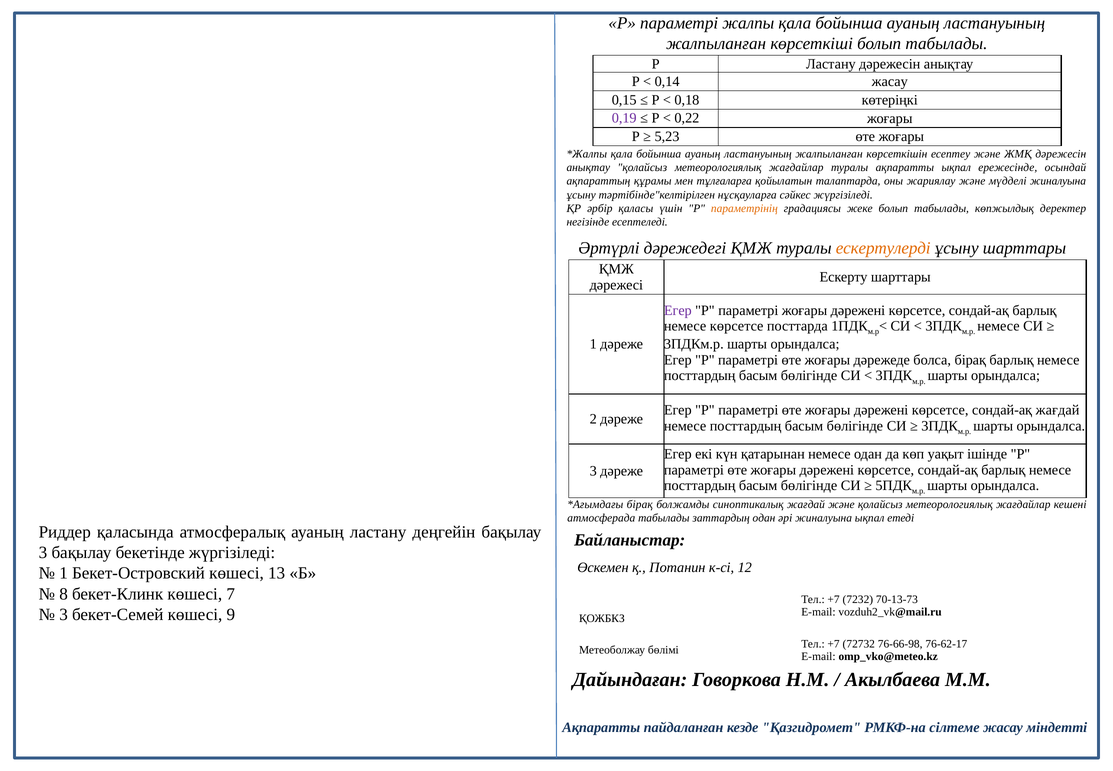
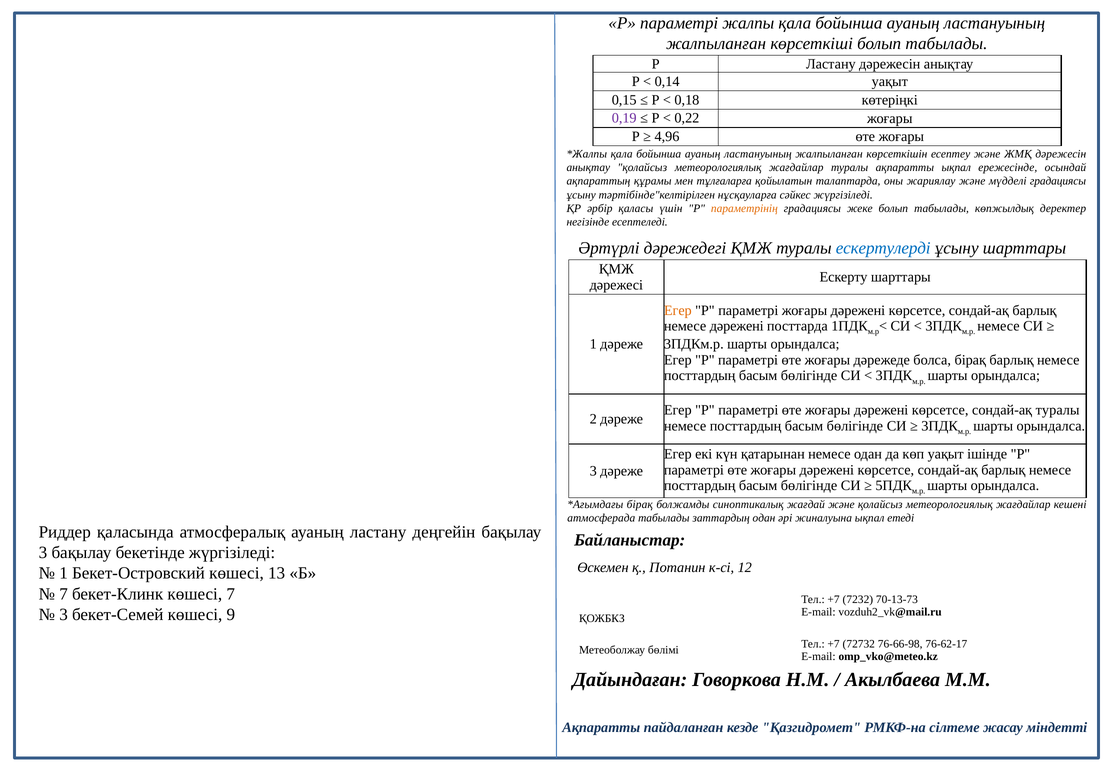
0,14 жасау: жасау -> уақыт (890, 82)
5,23: 5,23 -> 4,96 (667, 136)
мүдделі жиналуына: жиналуына -> градациясы (1058, 181)
ескертулерді colour: orange -> blue (883, 248)
Егер colour: purple -> orange (678, 310)
немесе көрсетсе: көрсетсе -> дәрежені (737, 326)
сондай-ақ жағдай: жағдай -> туралы (1058, 410)
8: 8 -> 7 (64, 594)
